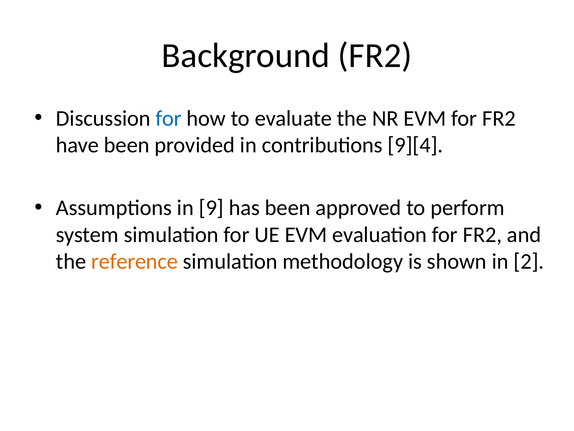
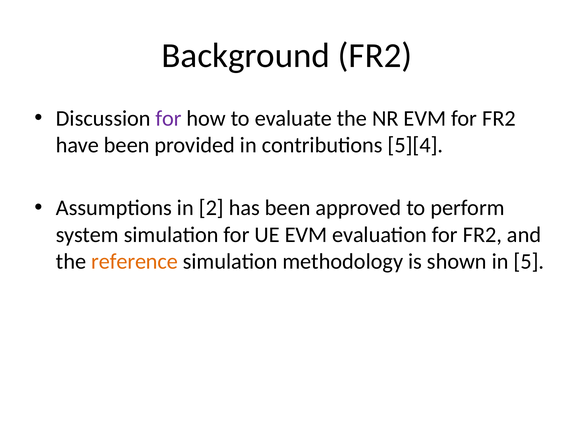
for colour: blue -> purple (169, 118)
9][4: 9][4 -> 5][4 (415, 145)
9: 9 -> 2 (211, 208)
2: 2 -> 5 (529, 261)
